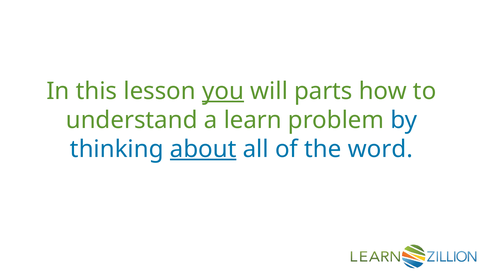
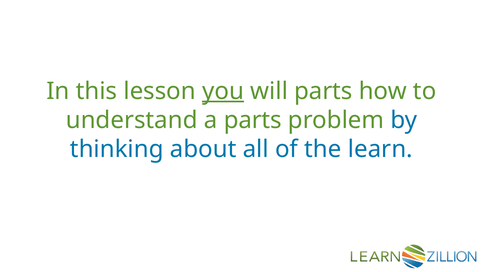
a learn: learn -> parts (253, 120)
about underline: present -> none (203, 149)
word: word -> learn (380, 149)
